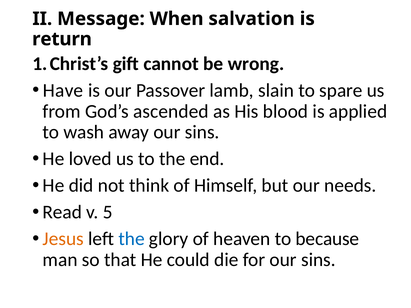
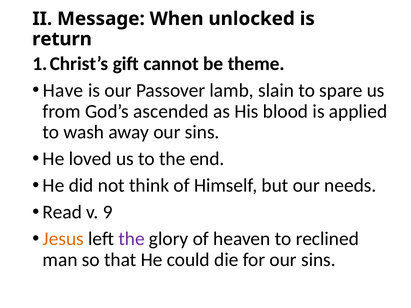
salvation: salvation -> unlocked (252, 19)
wrong: wrong -> theme (256, 64)
5: 5 -> 9 (108, 212)
the colour: blue -> purple (132, 239)
because: because -> reclined (327, 239)
